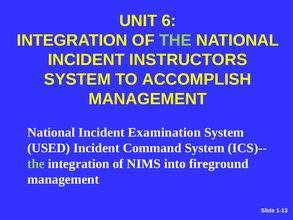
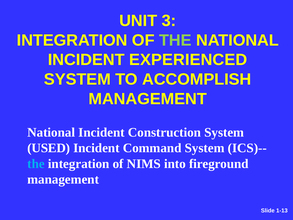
6: 6 -> 3 (169, 21)
INSTRUCTORS: INSTRUCTORS -> EXPERIENCED (188, 60)
Examination: Examination -> Construction (164, 132)
the colour: light green -> light blue (36, 164)
